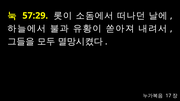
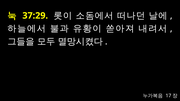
57:29: 57:29 -> 37:29 (35, 16)
